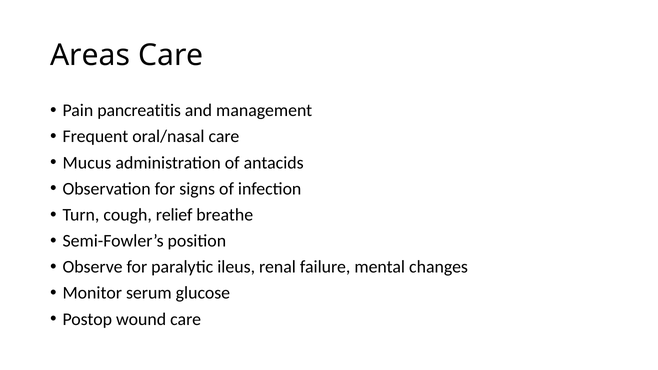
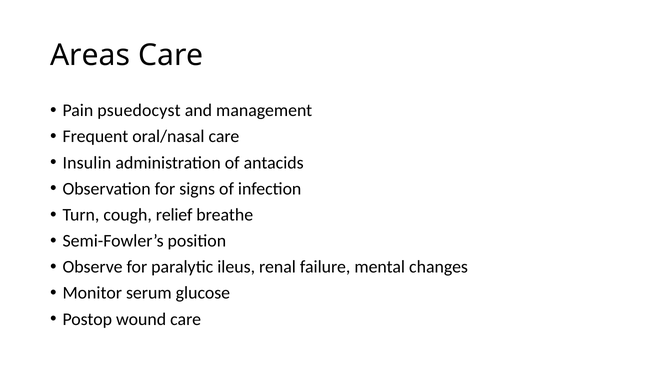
pancreatitis: pancreatitis -> psuedocyst (139, 110)
Mucus: Mucus -> Insulin (87, 163)
